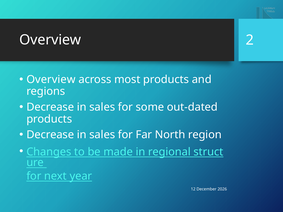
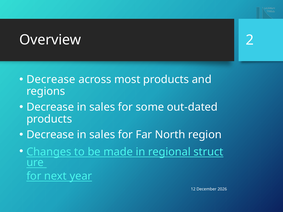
Overview: Overview -> Decrease (51, 80)
